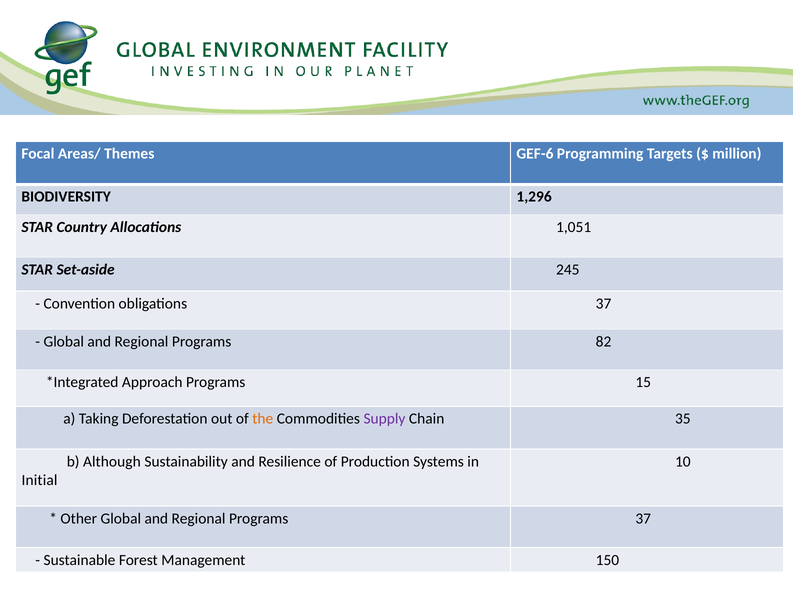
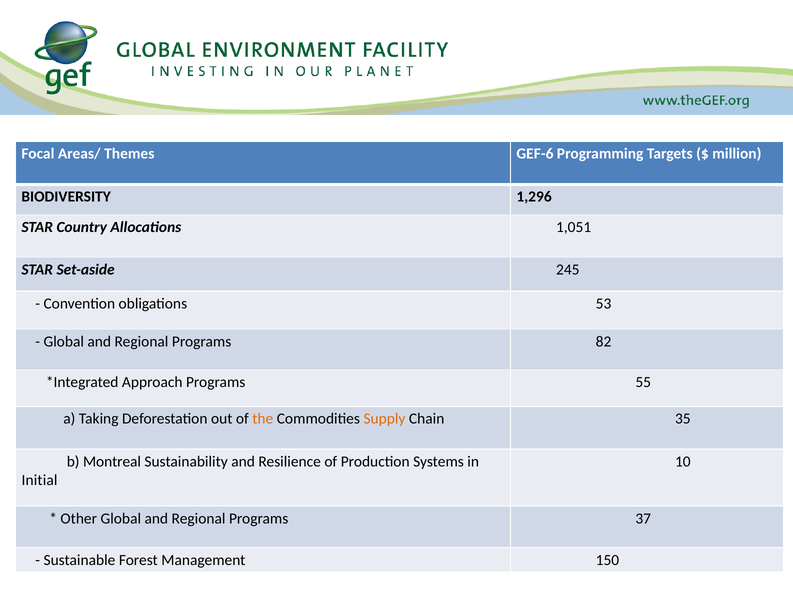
obligations 37: 37 -> 53 (604, 303)
15: 15 -> 55 (643, 382)
Supply colour: purple -> orange (384, 419)
Although: Although -> Montreal (112, 461)
